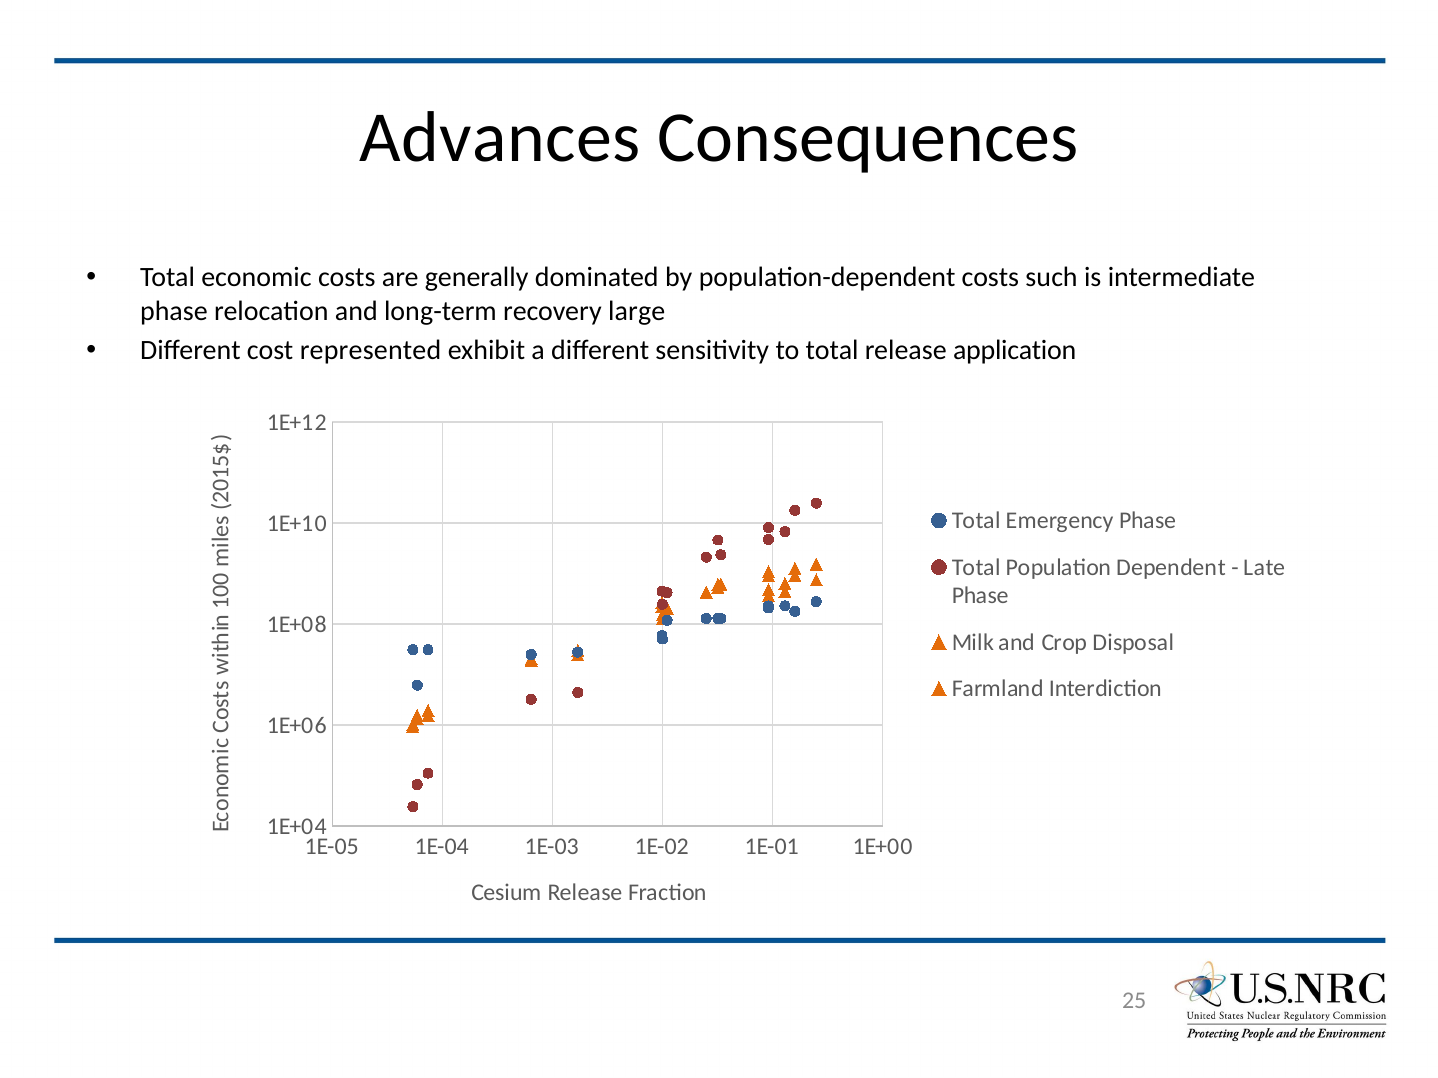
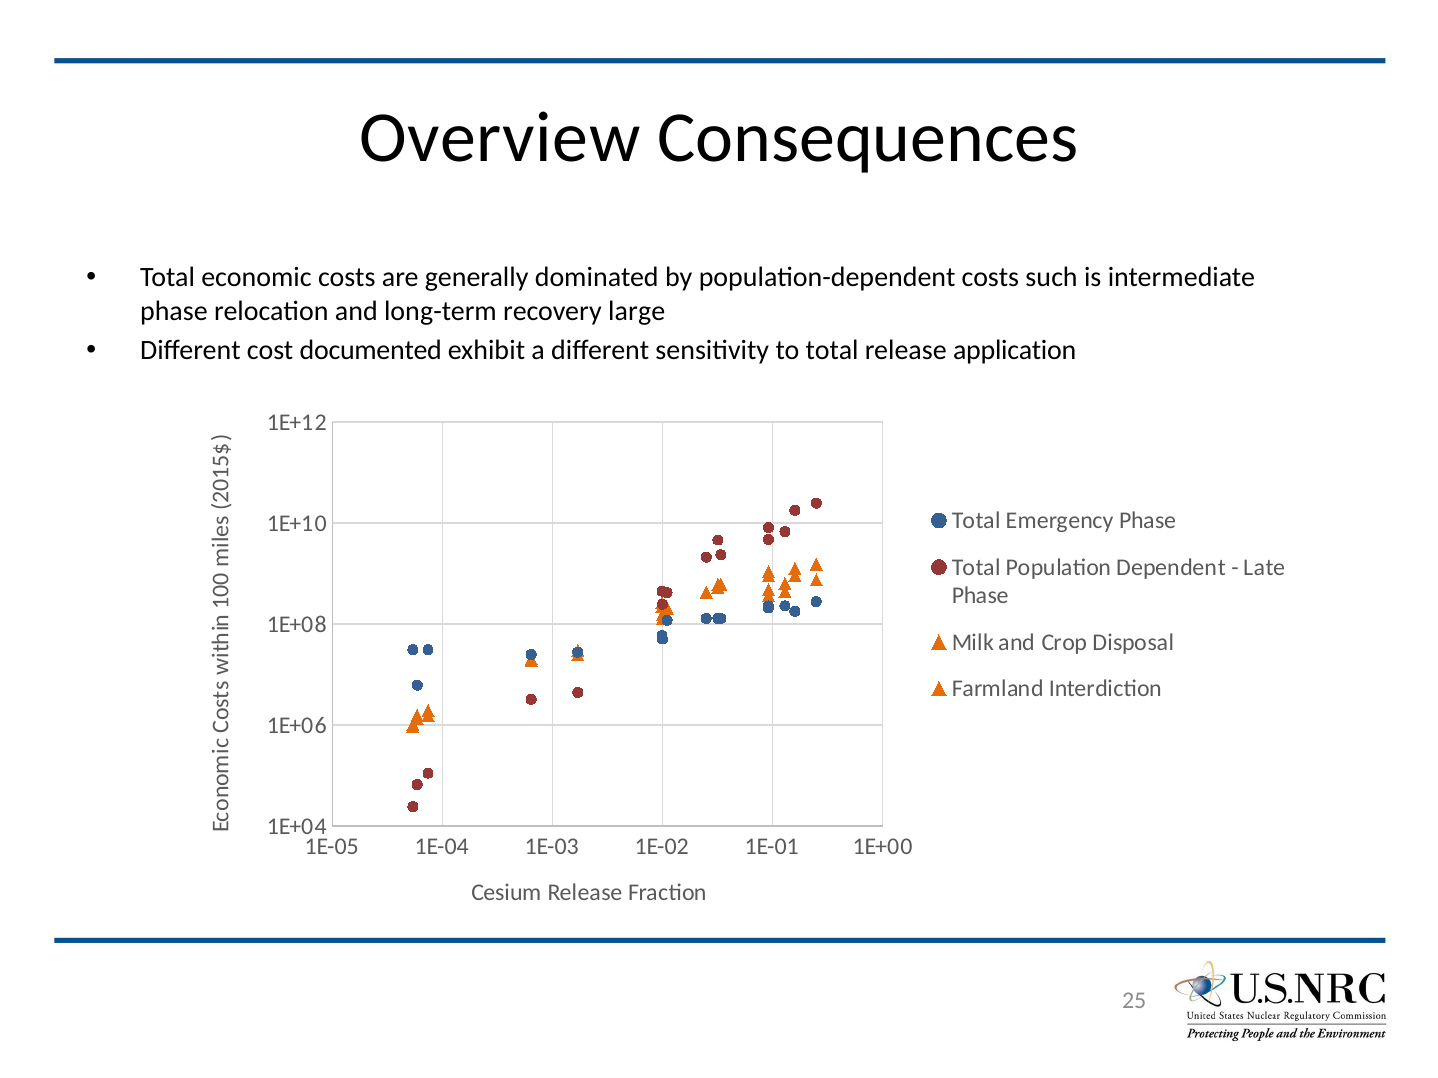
Advances: Advances -> Overview (500, 138)
represented: represented -> documented (371, 350)
